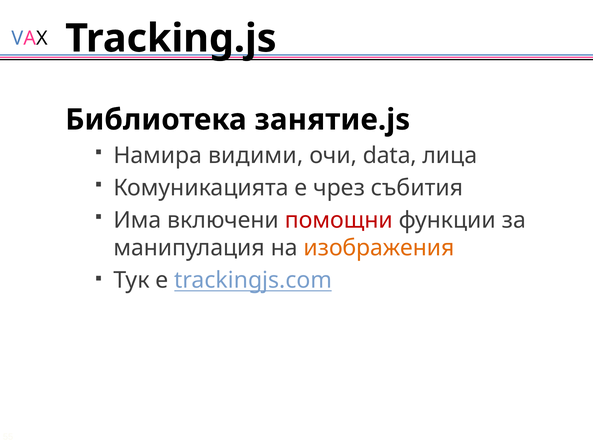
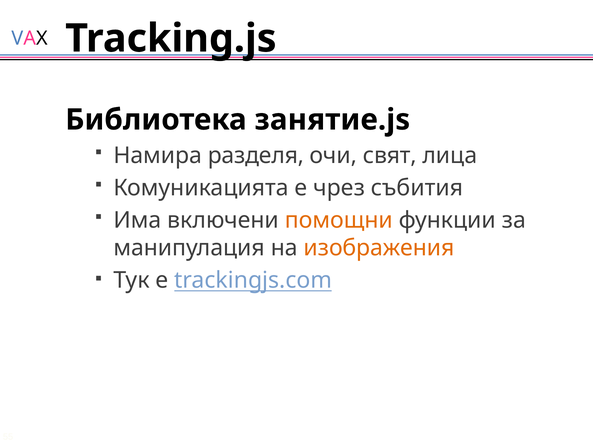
видими: видими -> разделя (256, 155)
data: data -> свят (390, 155)
помощни colour: red -> orange (339, 220)
